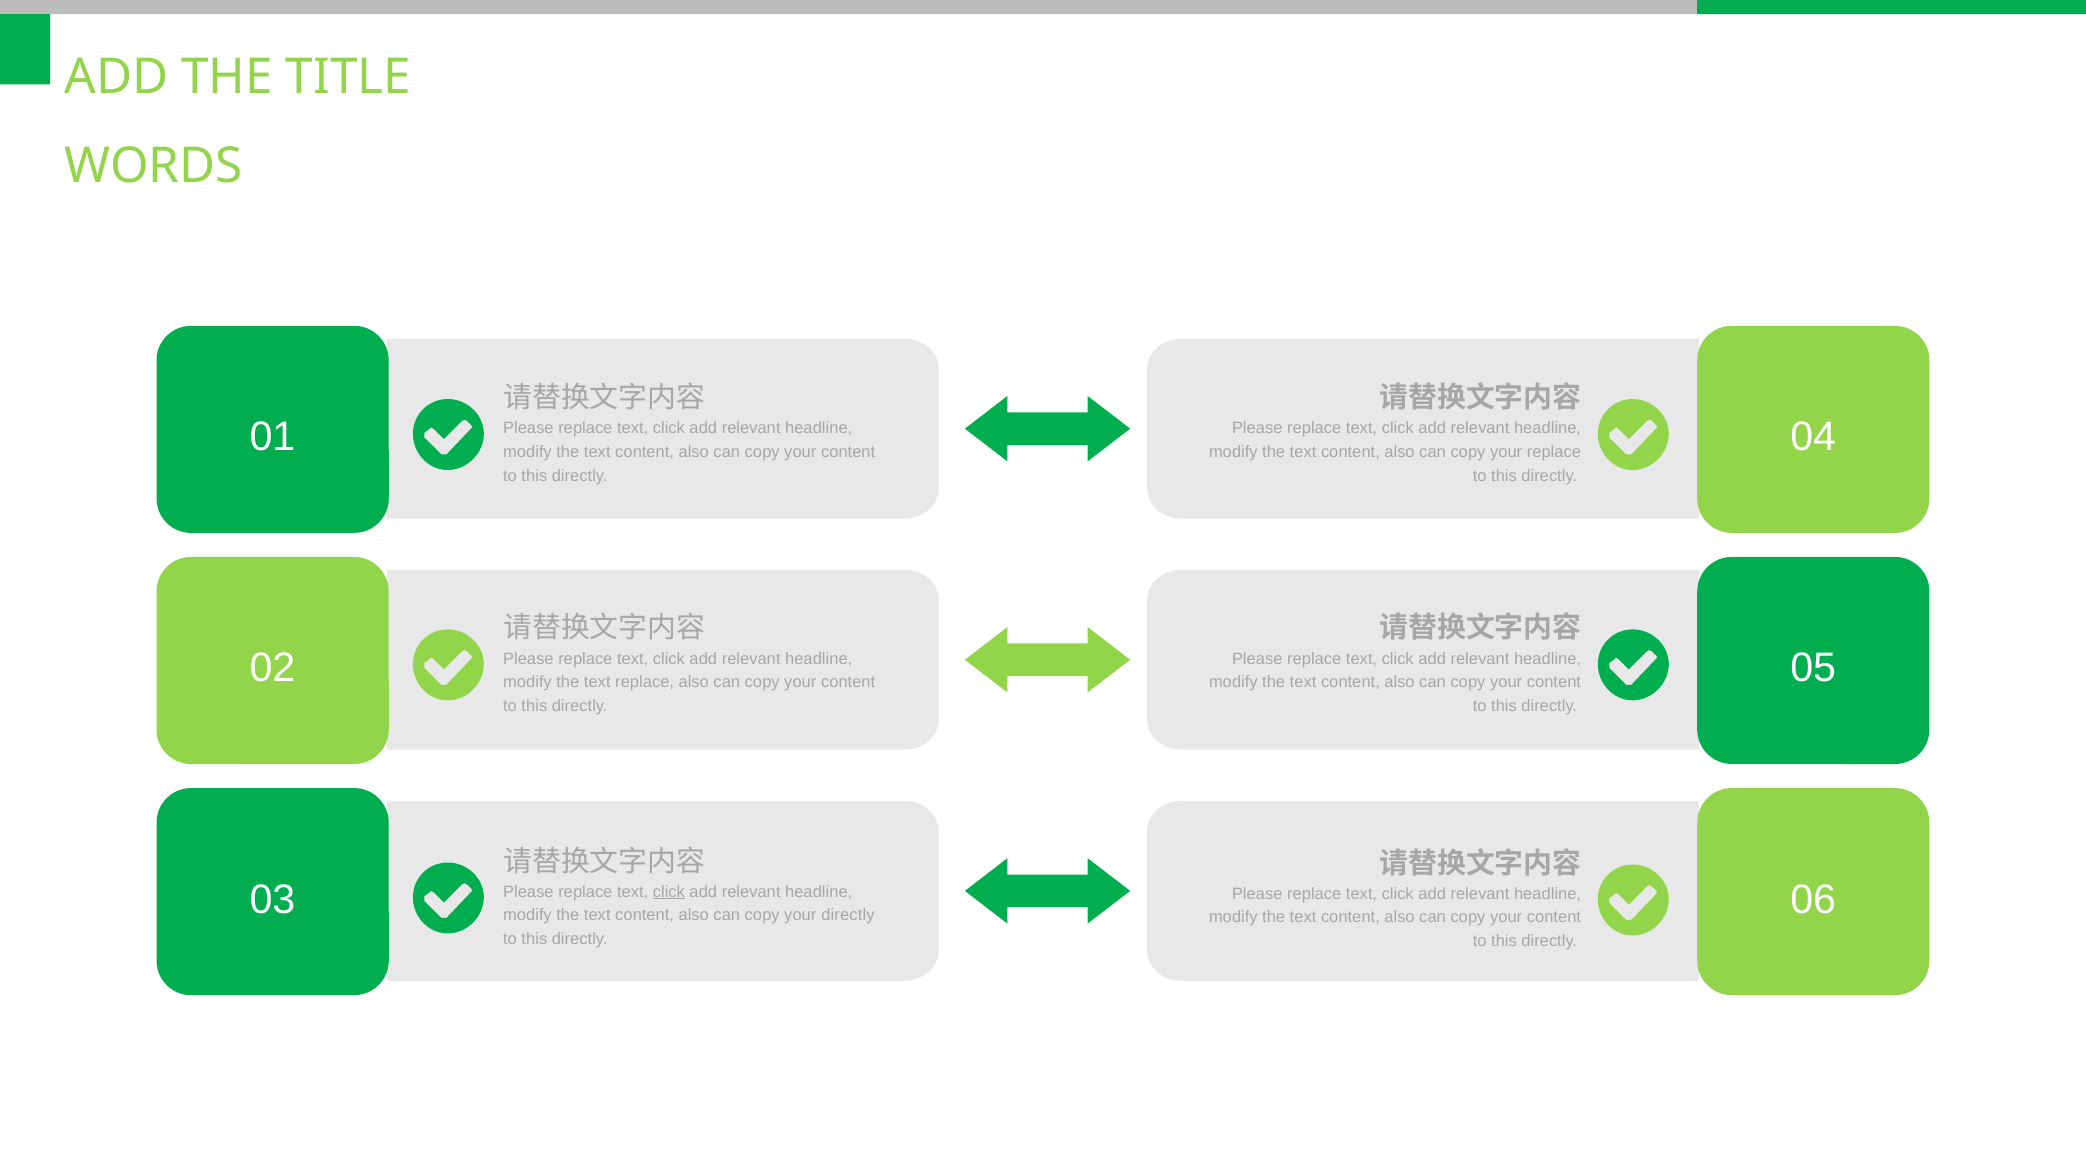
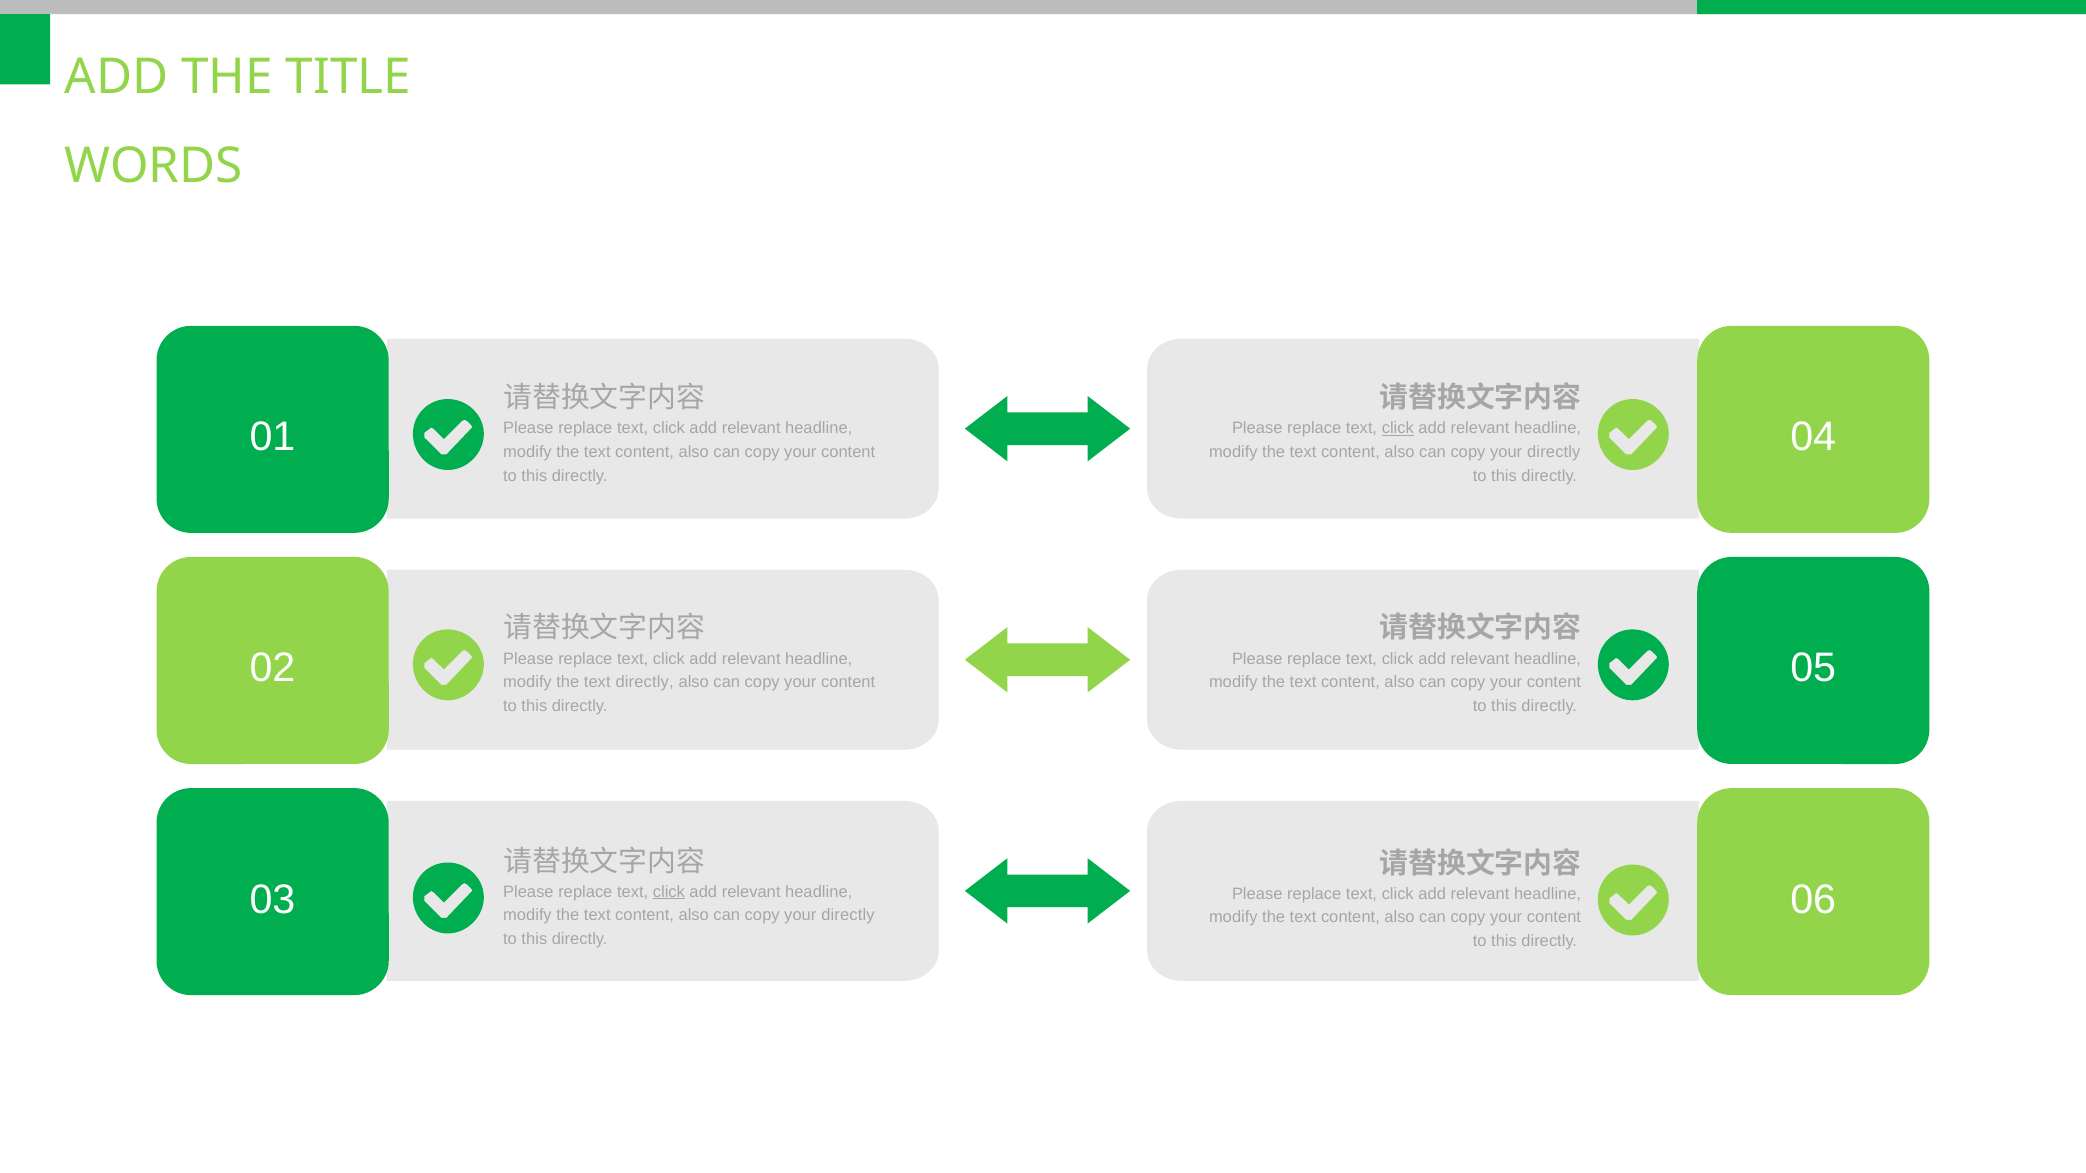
click underline: none -> present (1398, 428)
replace: replace -> directly (1554, 452)
text replace: replace -> directly (645, 683)
